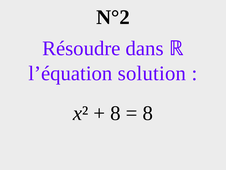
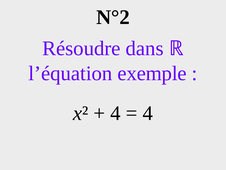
solution: solution -> exemple (152, 73)
8: 8 -> 4 (115, 113)
8: 8 -> 4 (148, 113)
